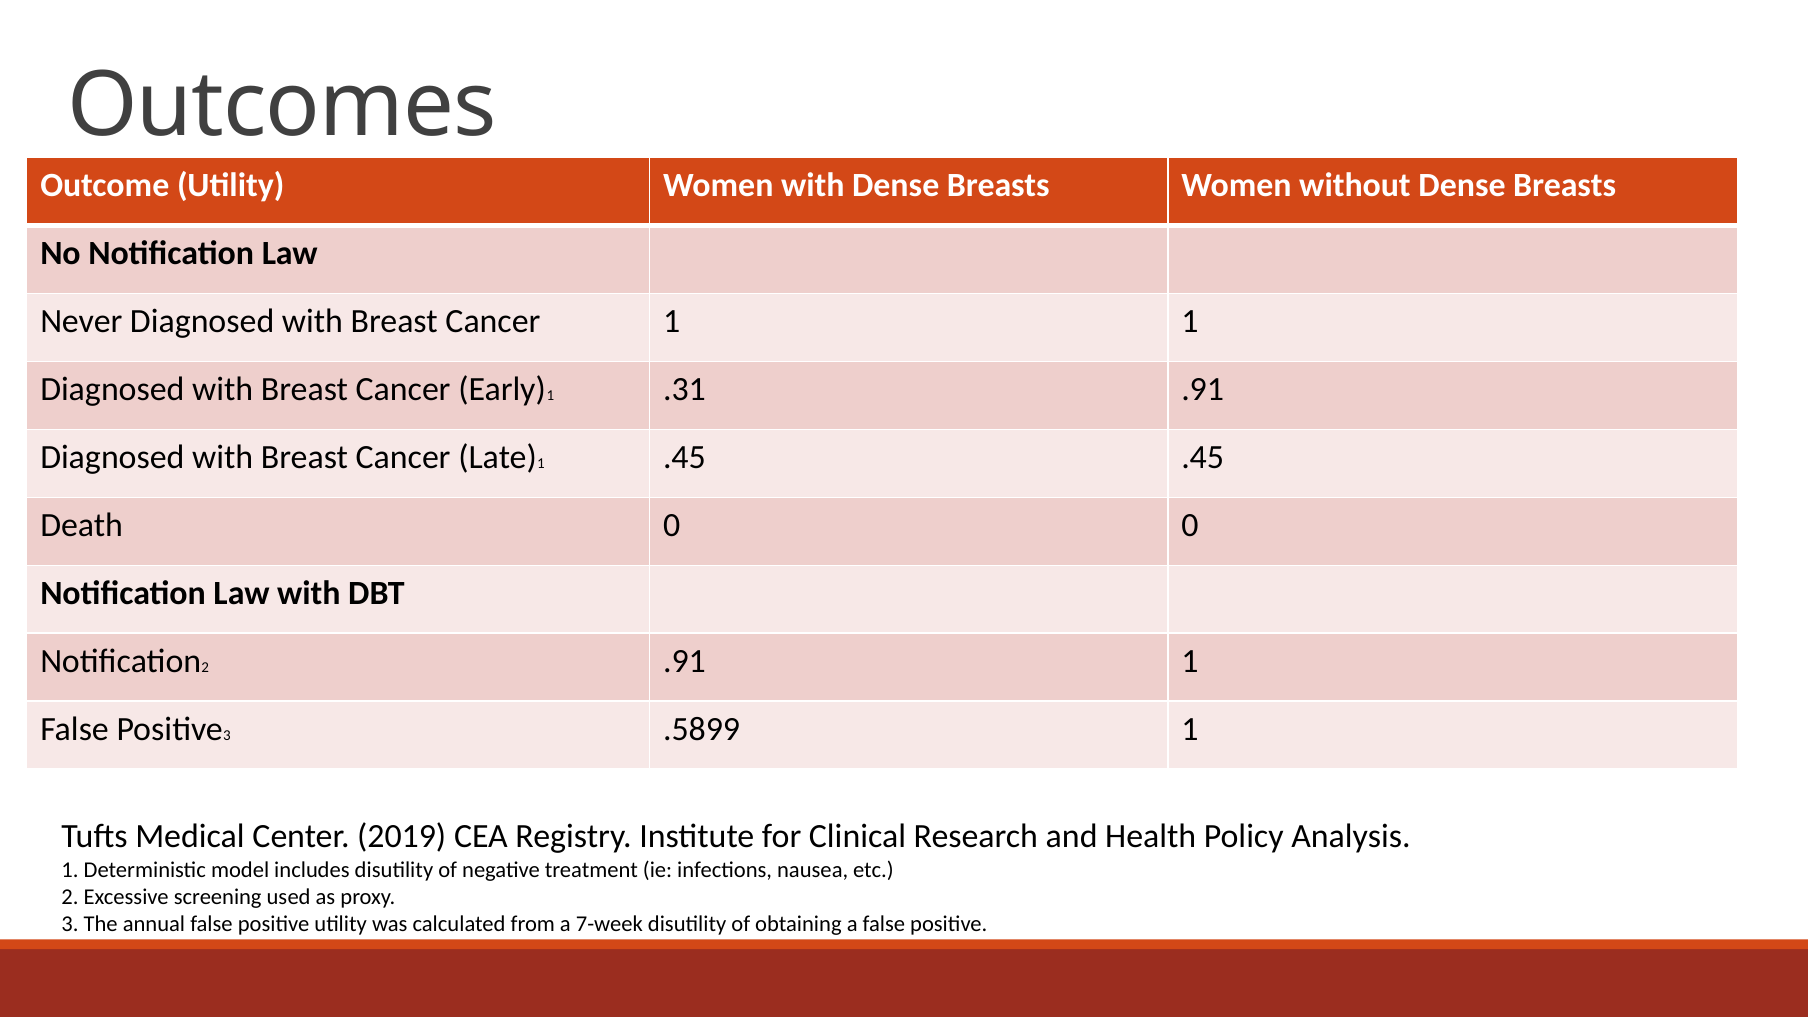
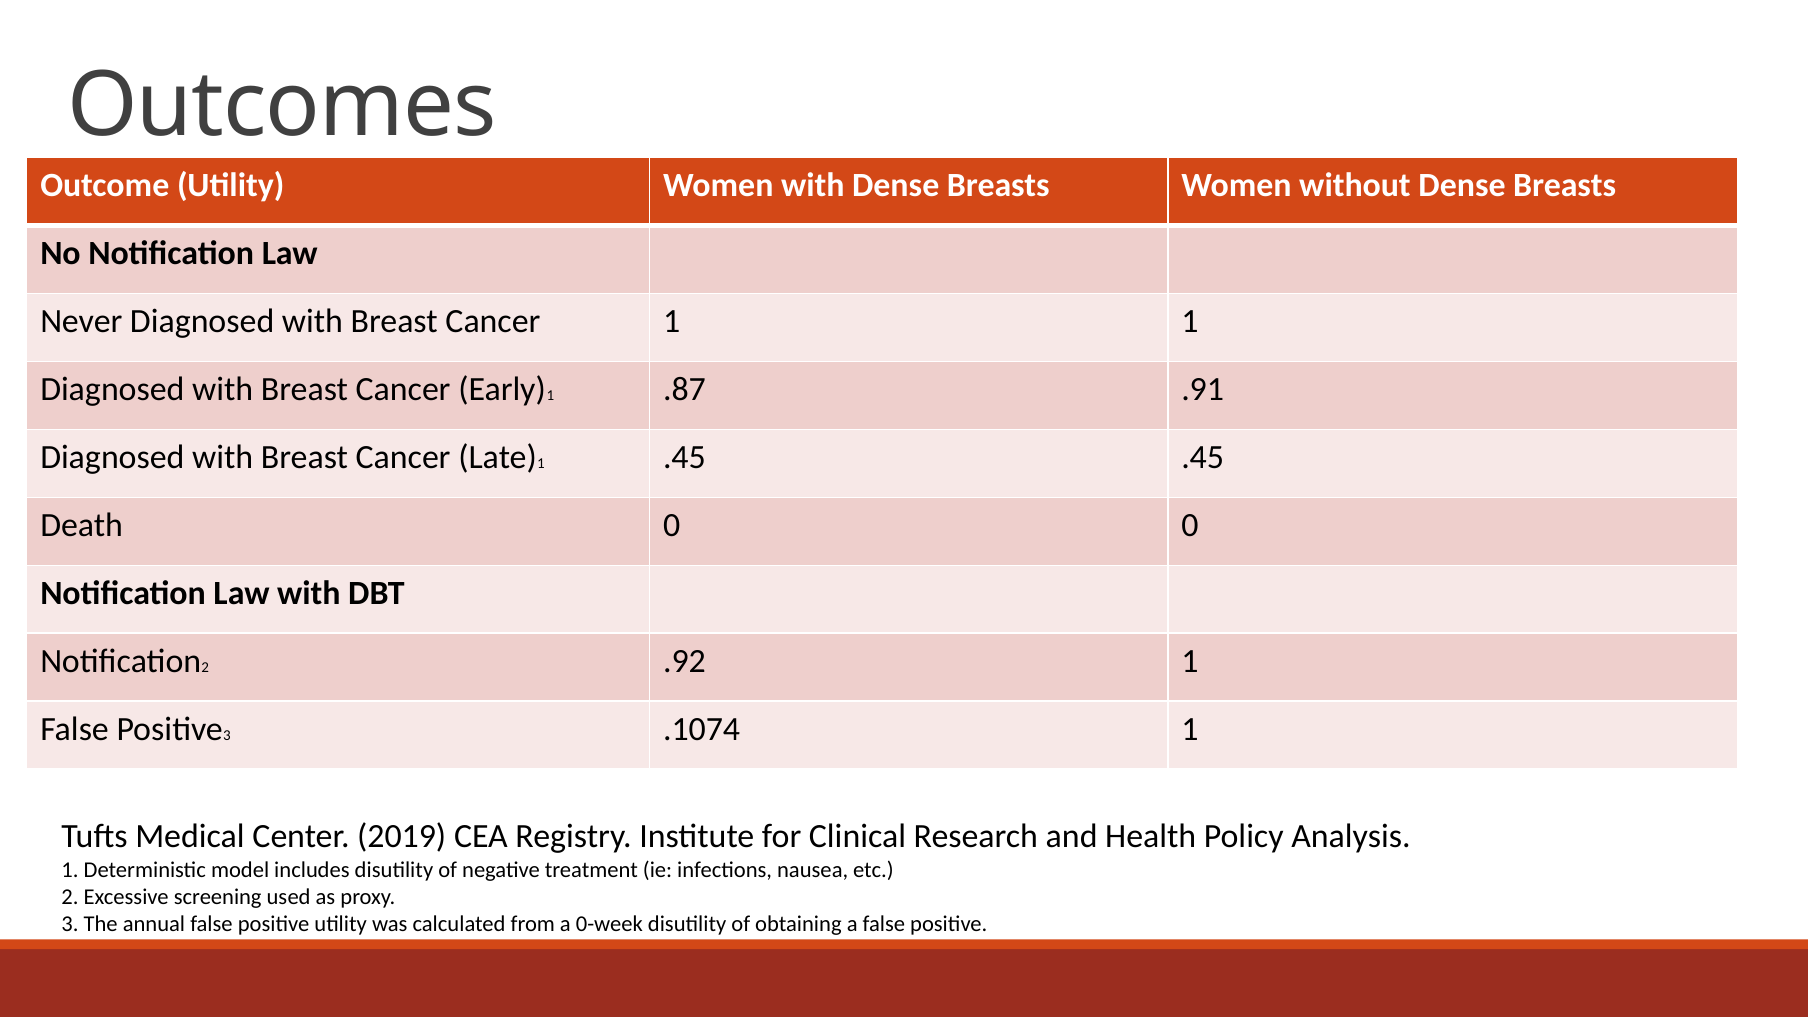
.31: .31 -> .87 (684, 389)
2 .91: .91 -> .92 (684, 661)
.5899: .5899 -> .1074 (702, 729)
7-week: 7-week -> 0-week (609, 924)
